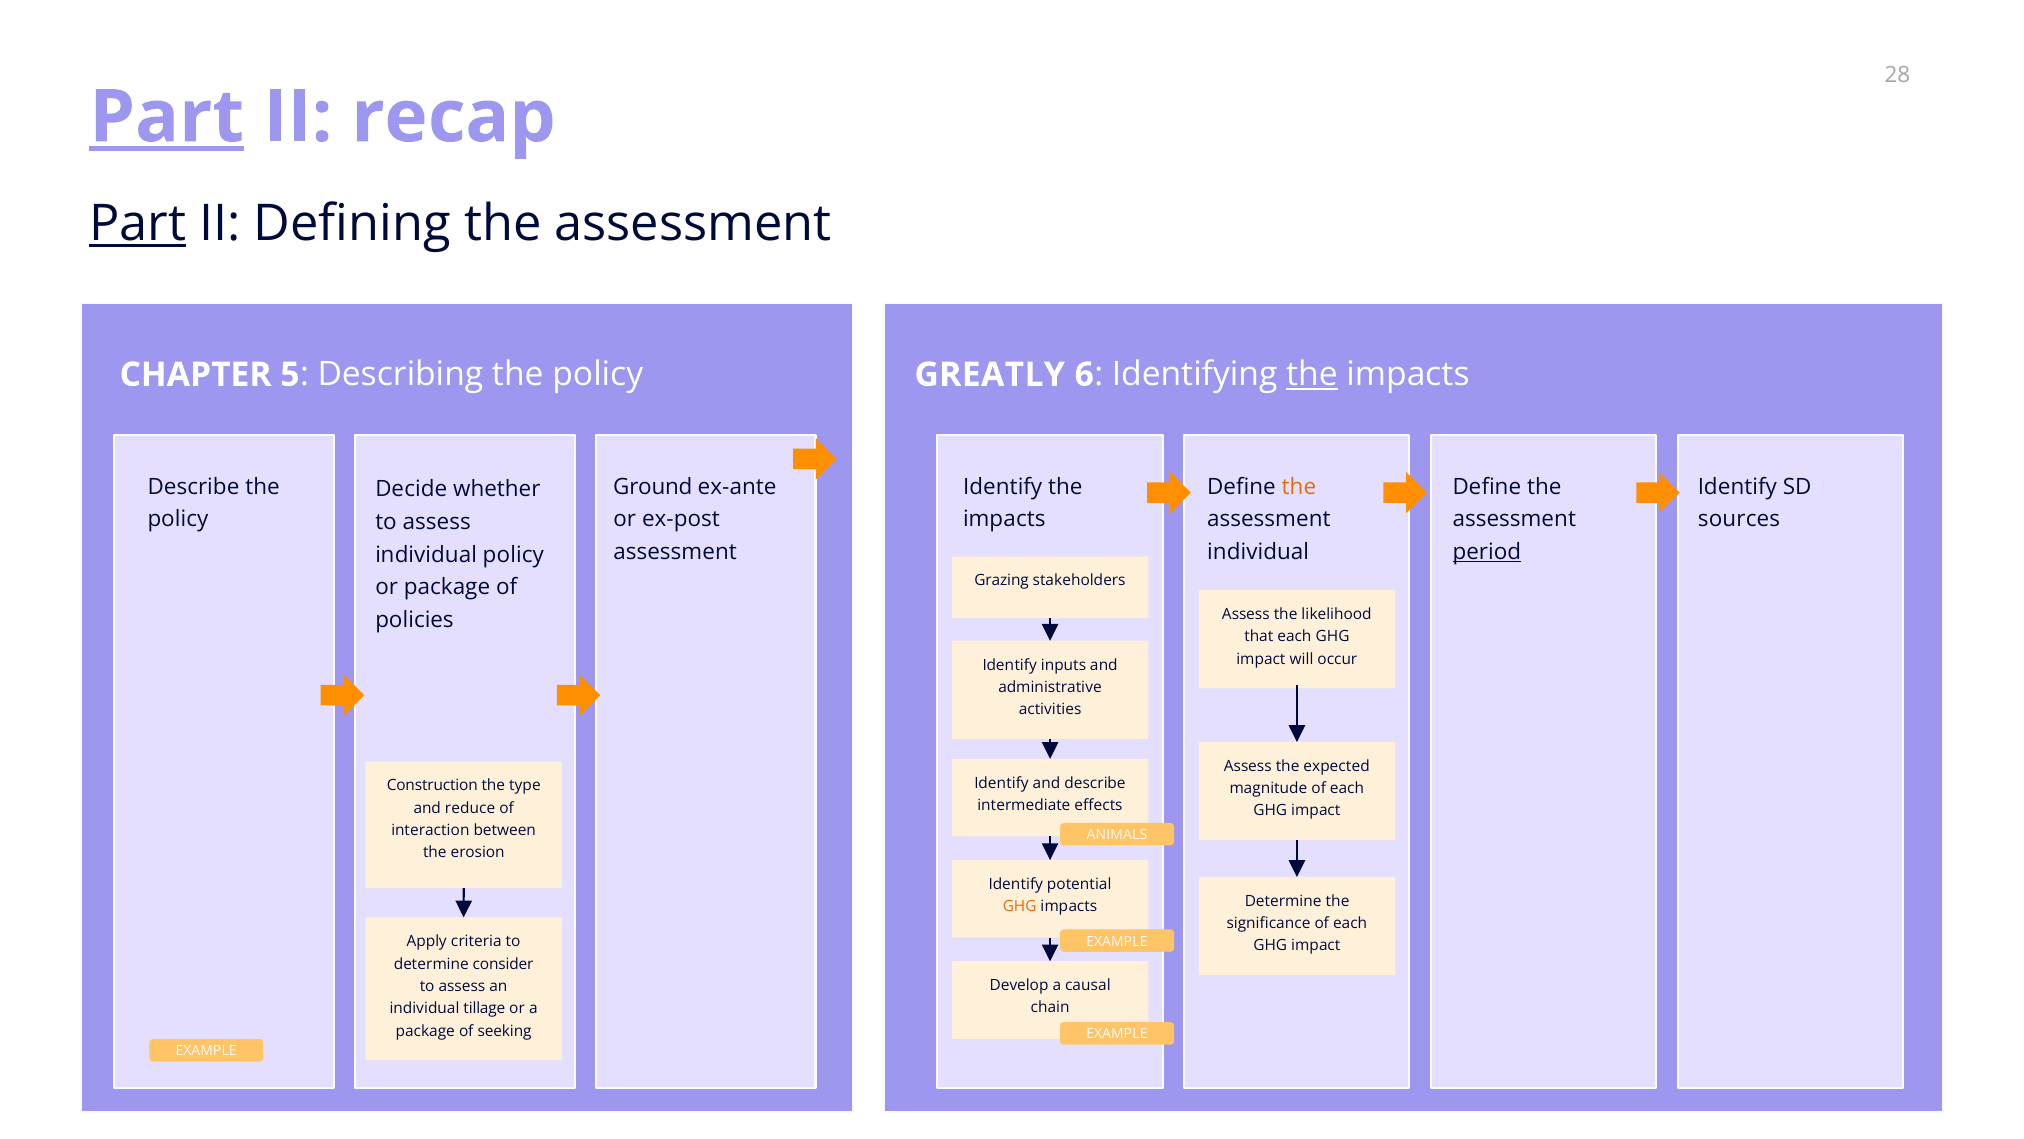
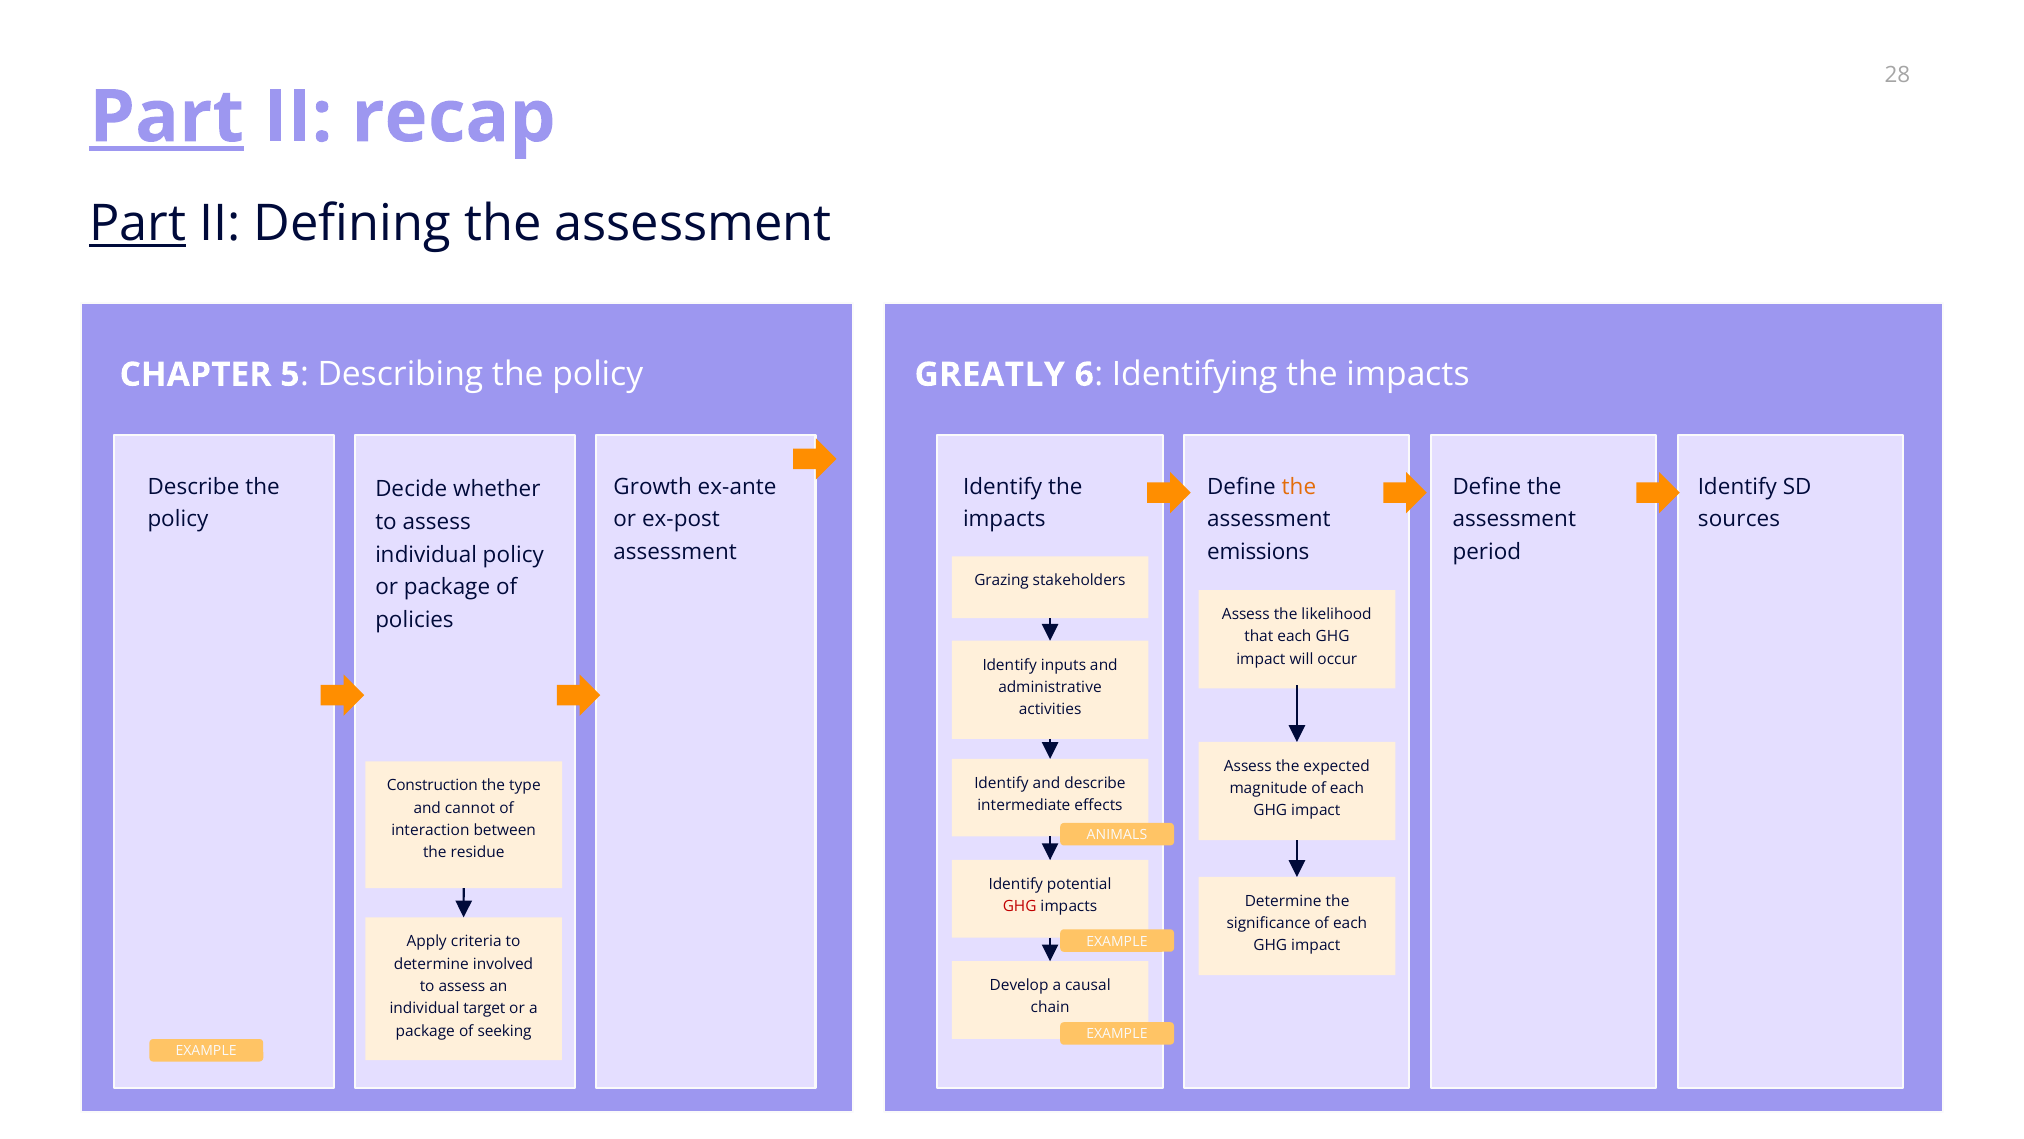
the underline: present -> none (1312, 374)
Ground: Ground -> Growth (653, 487)
individual: individual -> emissions (1258, 552)
period underline: present -> none (1487, 552)
reduce: reduce -> cannot (470, 808)
erosion: erosion -> residue (478, 852)
GHG colour: orange -> red (1020, 906)
consider: consider -> involved (503, 964)
tillage: tillage -> target (484, 1008)
